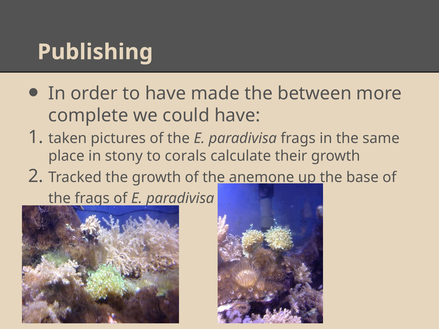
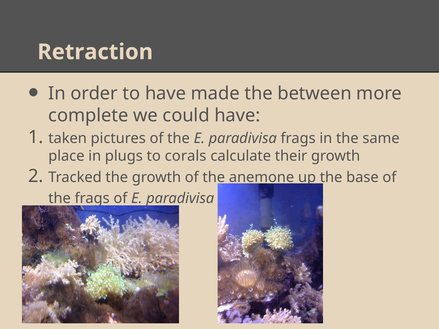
Publishing: Publishing -> Retraction (95, 52)
stony: stony -> plugs (124, 156)
